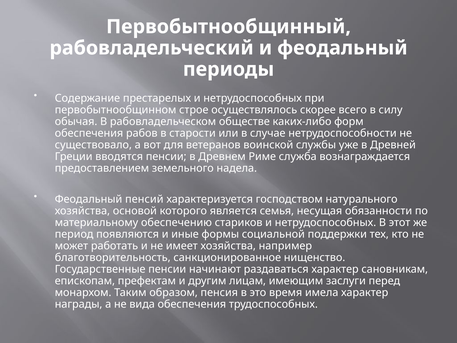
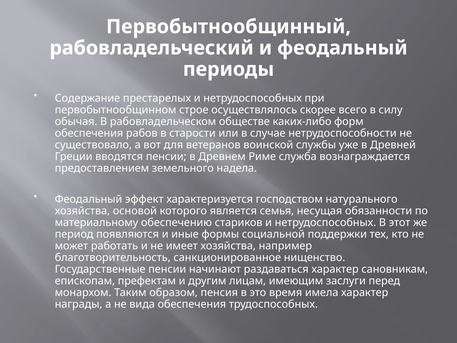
пенсий: пенсий -> эффект (144, 199)
